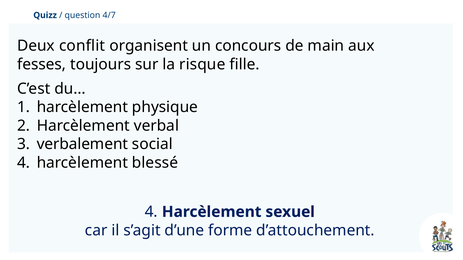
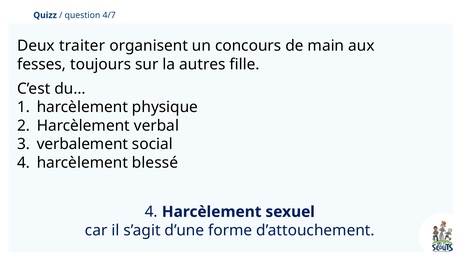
conflit: conflit -> traiter (82, 46)
risque: risque -> autres (202, 64)
